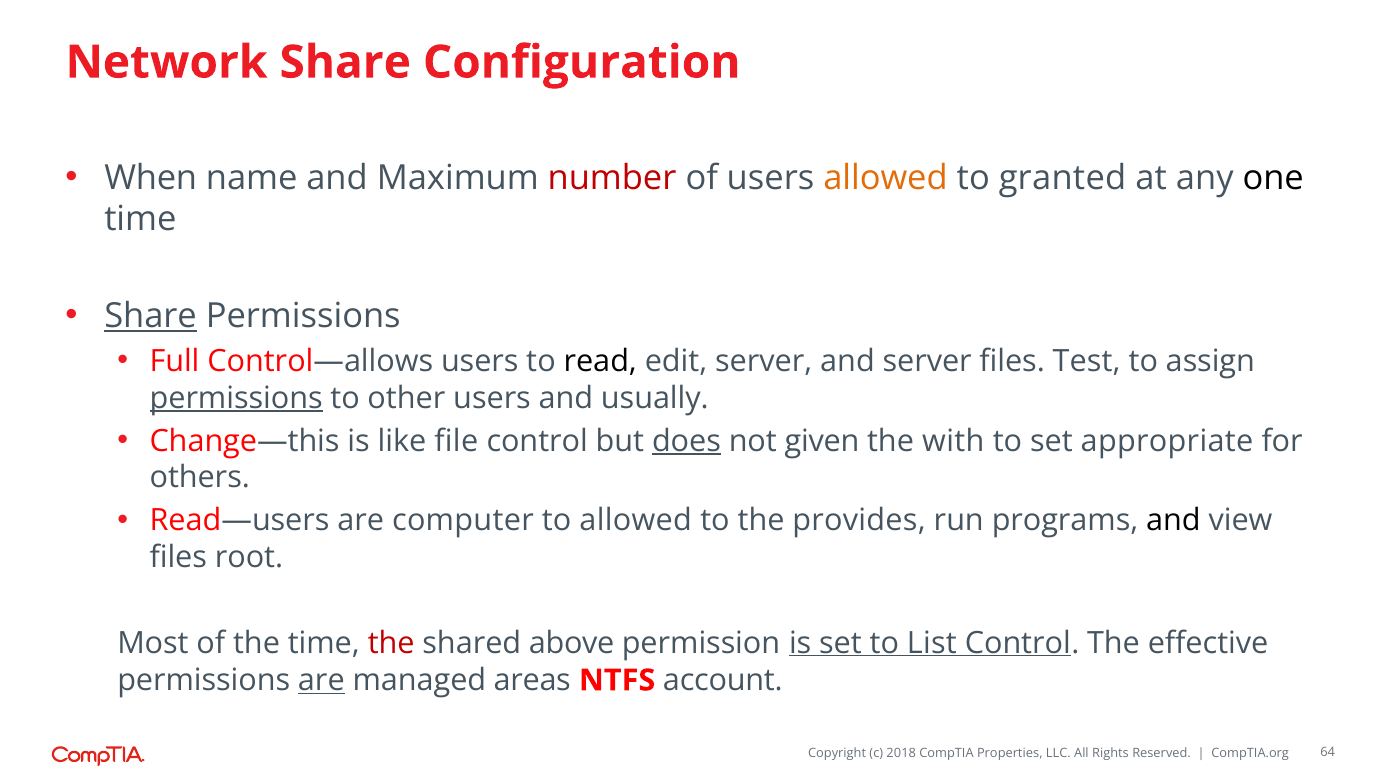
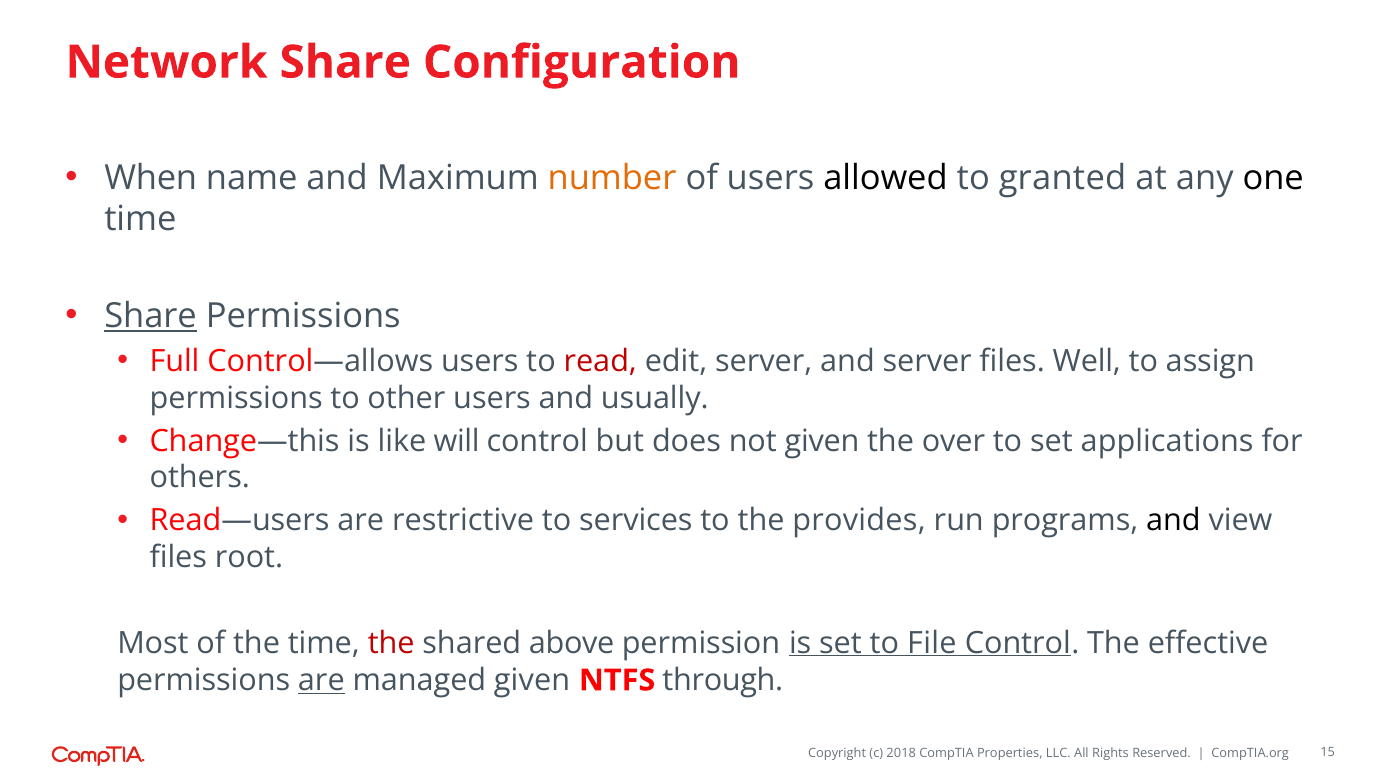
number colour: red -> orange (612, 178)
allowed colour: orange -> black (885, 178)
read colour: black -> red (600, 361)
Test: Test -> Well (1087, 361)
permissions underline: present -> none (236, 398)
file: file -> will (457, 441)
does underline: present -> none (686, 441)
with: with -> over (953, 441)
appropriate: appropriate -> applications (1167, 441)
computer: computer -> restrictive (463, 521)
to allowed: allowed -> services (636, 521)
List: List -> File (932, 643)
managed areas: areas -> given (532, 680)
account: account -> through (723, 680)
64: 64 -> 15 (1328, 752)
